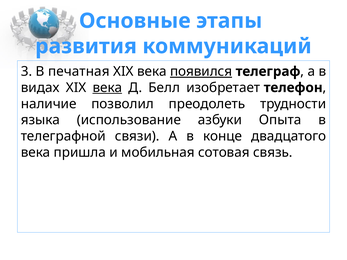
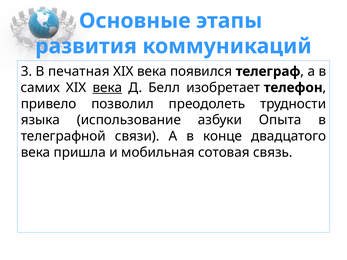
появился underline: present -> none (201, 72)
видах: видах -> самих (40, 88)
наличие: наличие -> привело (49, 104)
